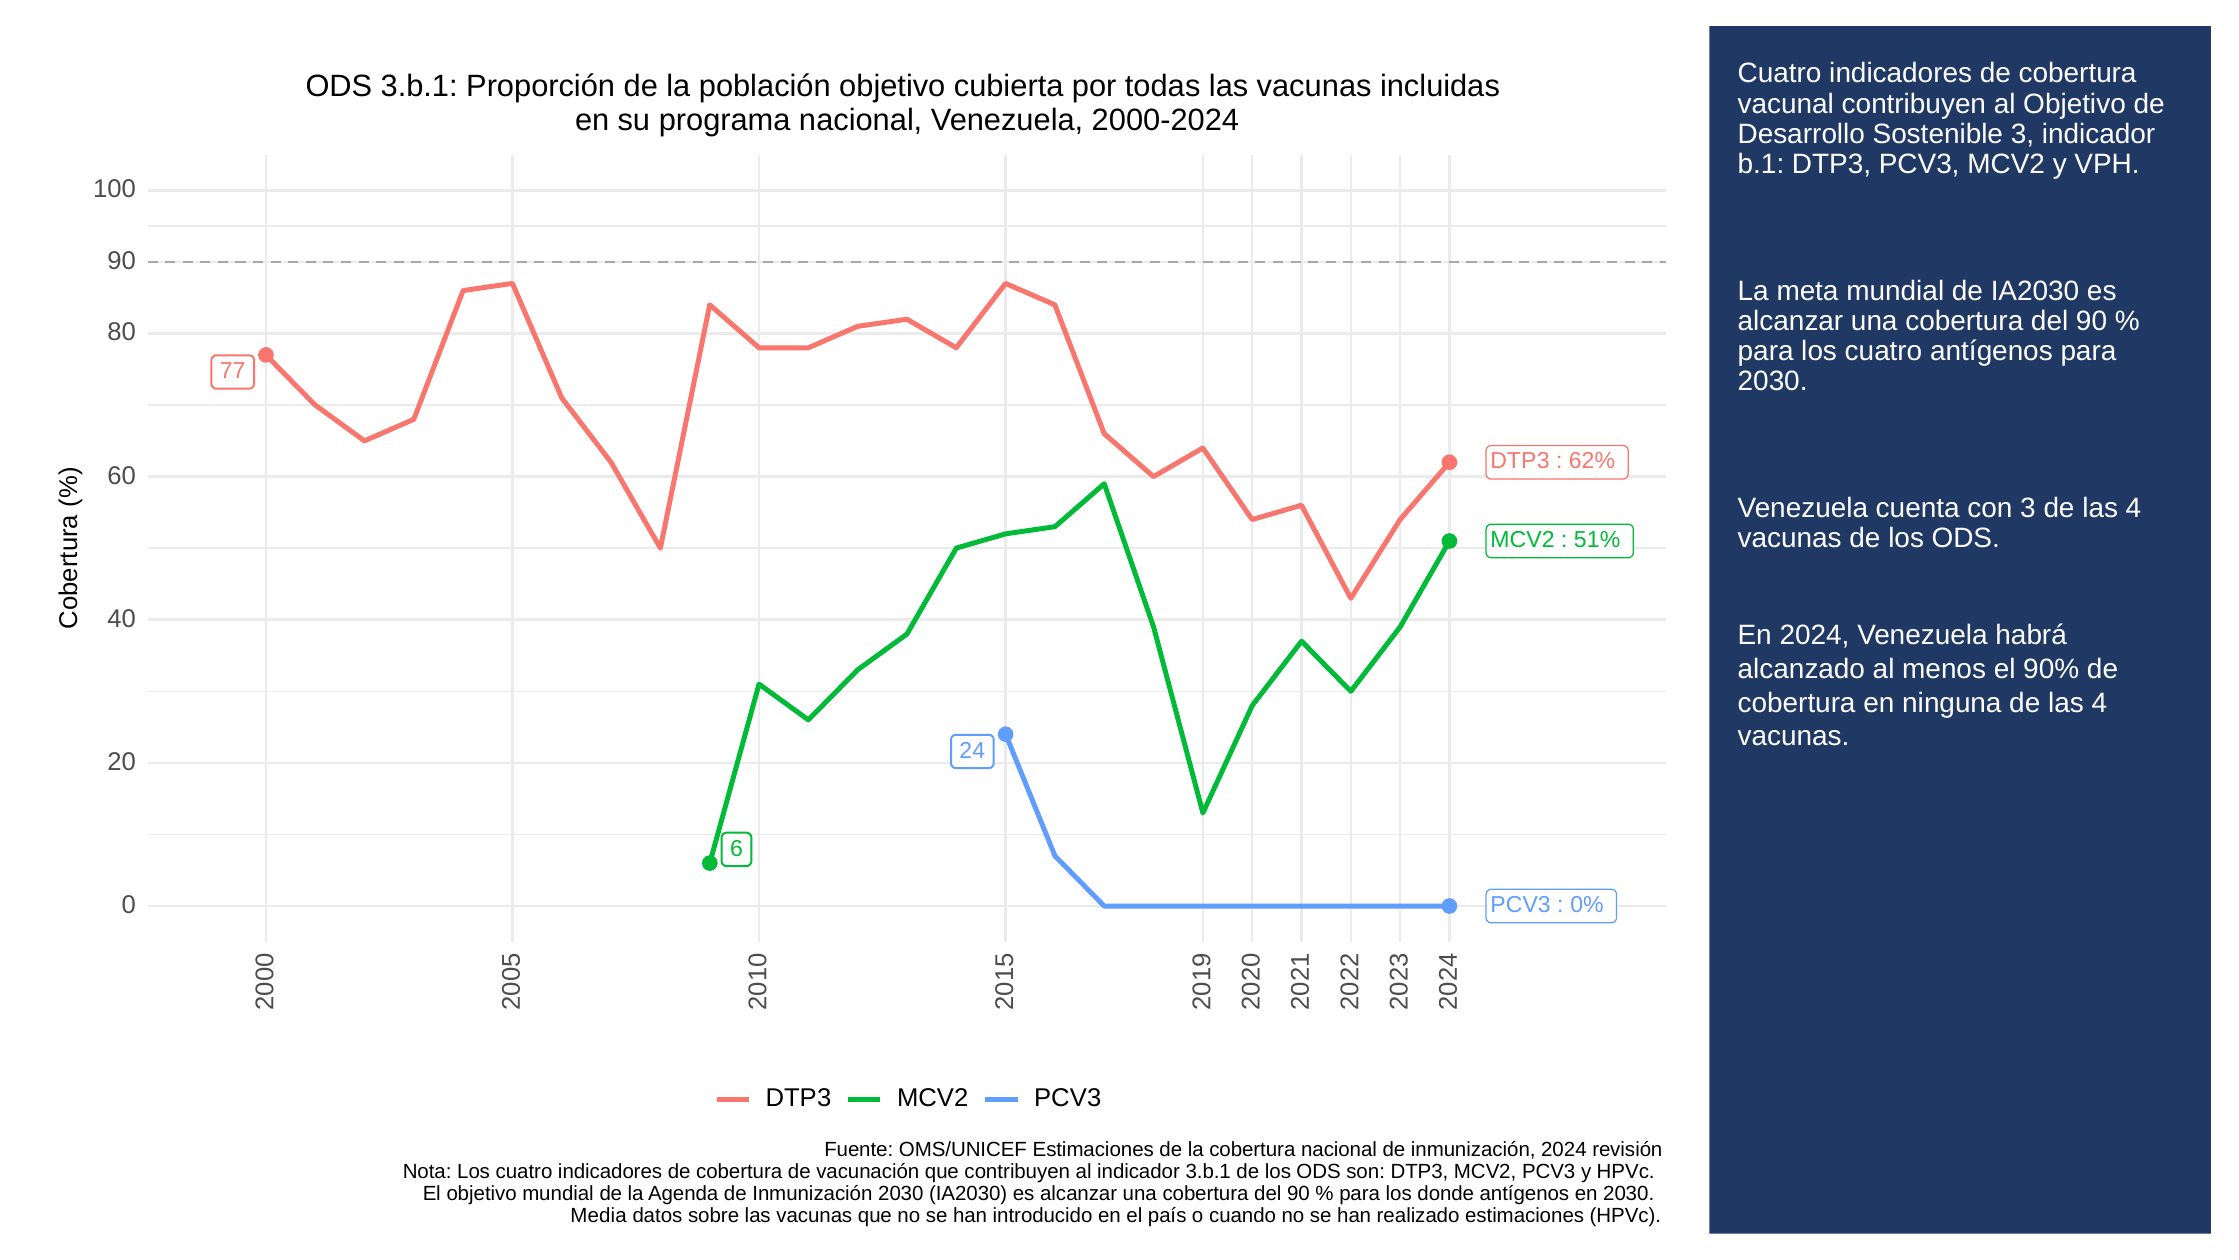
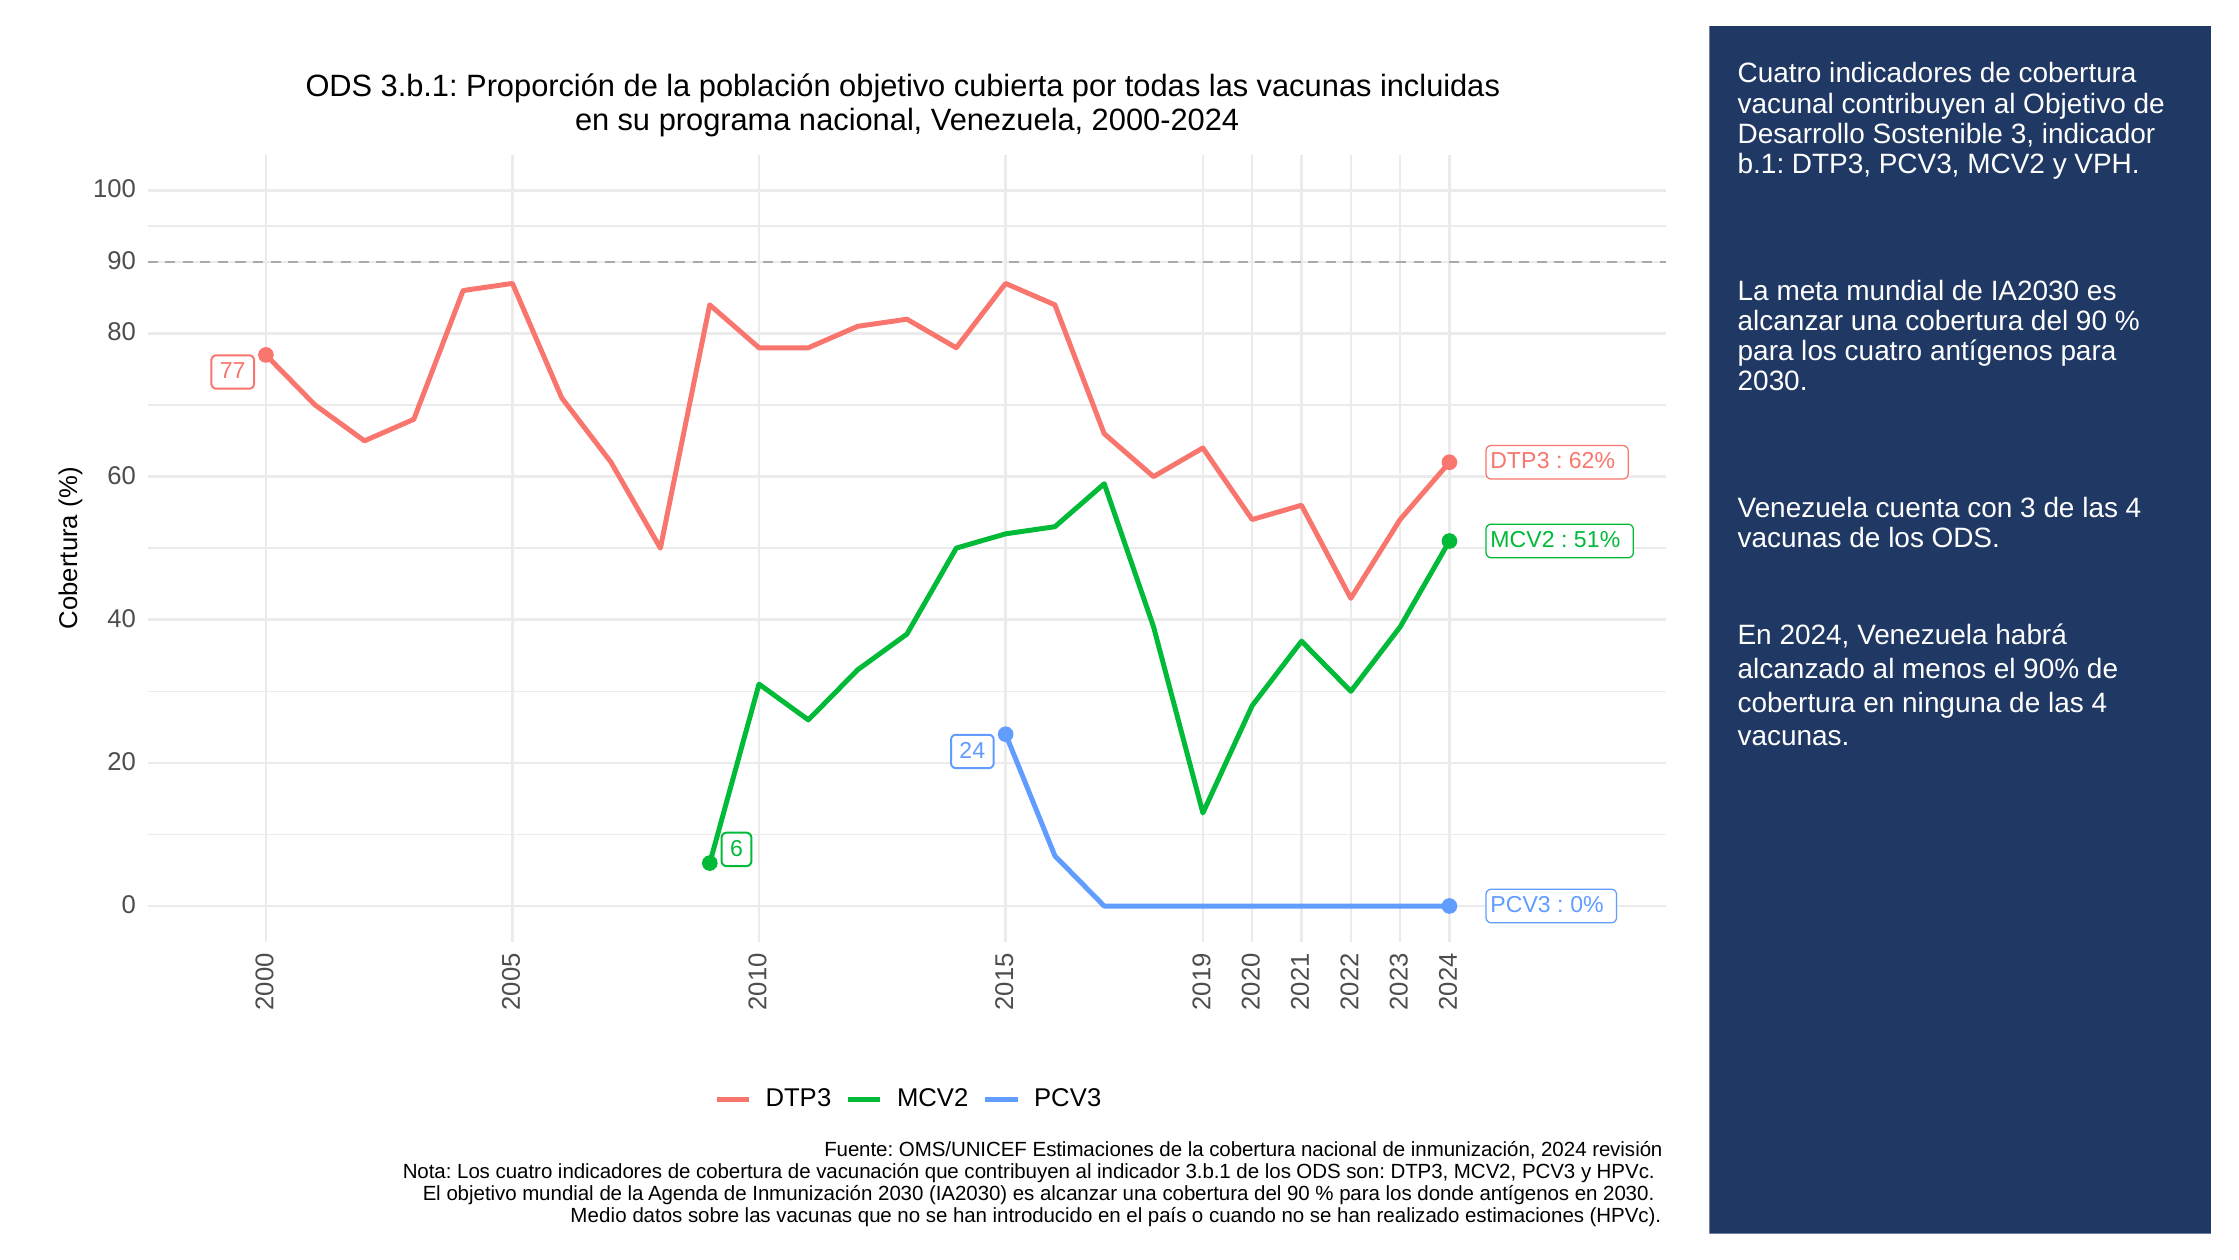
Media: Media -> Medio (599, 1215)
